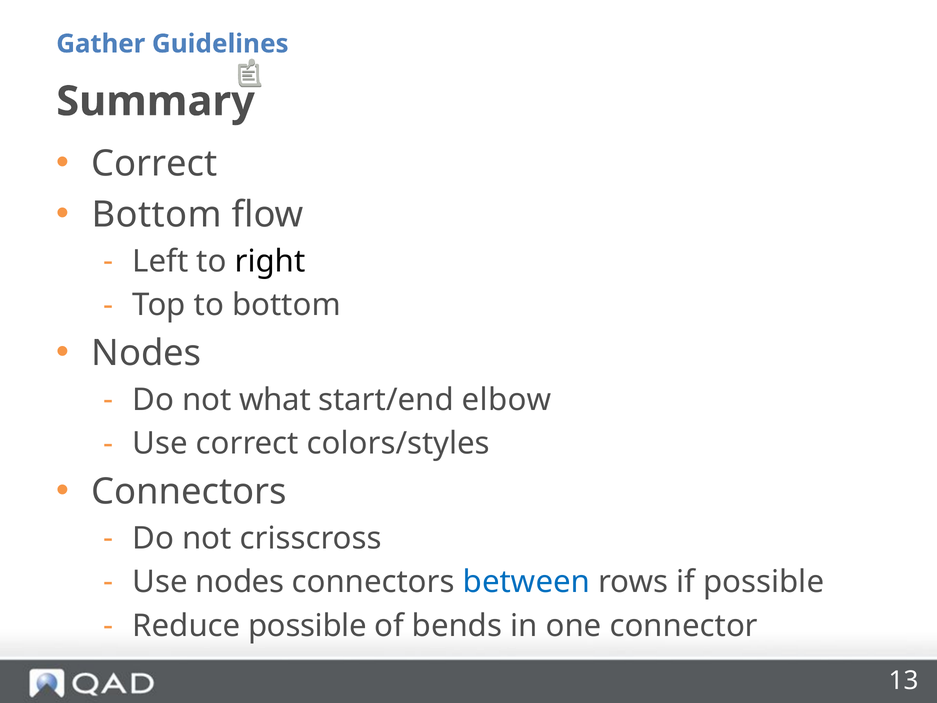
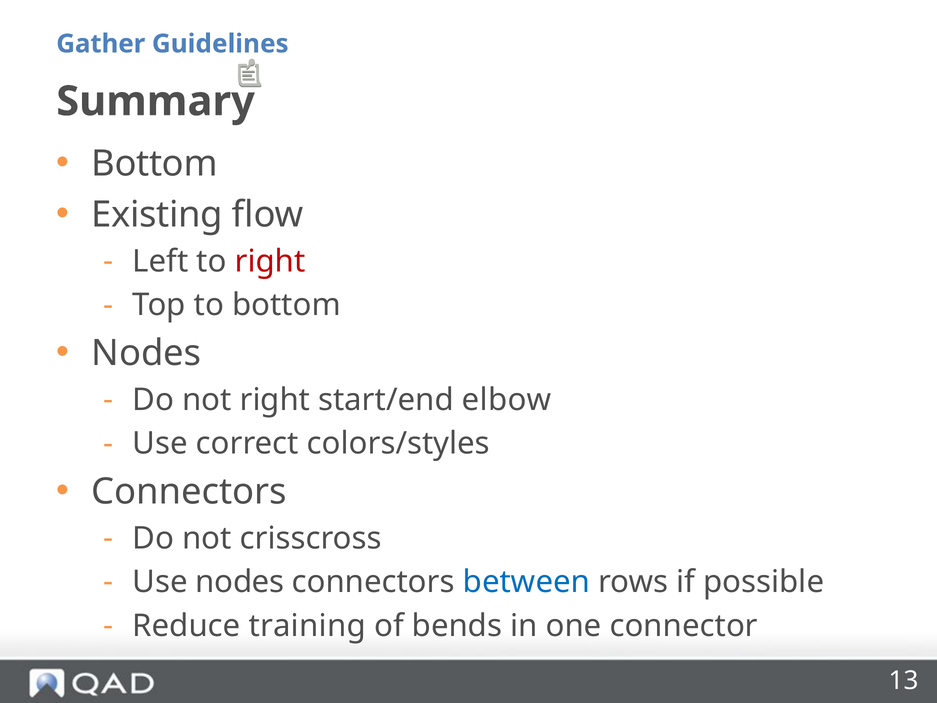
Correct: Correct -> Bottom (154, 164)
Bottom: Bottom -> Existing (157, 215)
right colour: black -> red (270, 261)
not what: what -> right (275, 400)
Reduce possible: possible -> training (307, 625)
